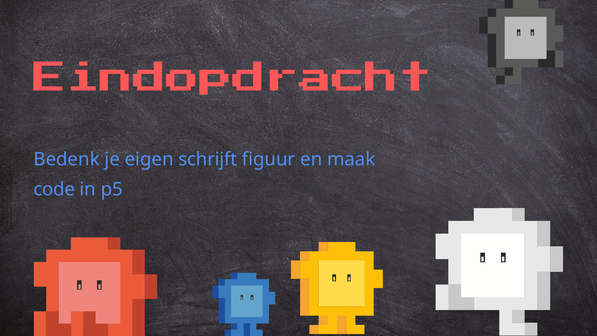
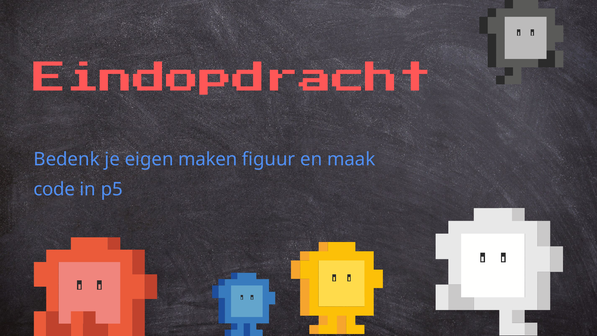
schrijft: schrijft -> maken (208, 159)
